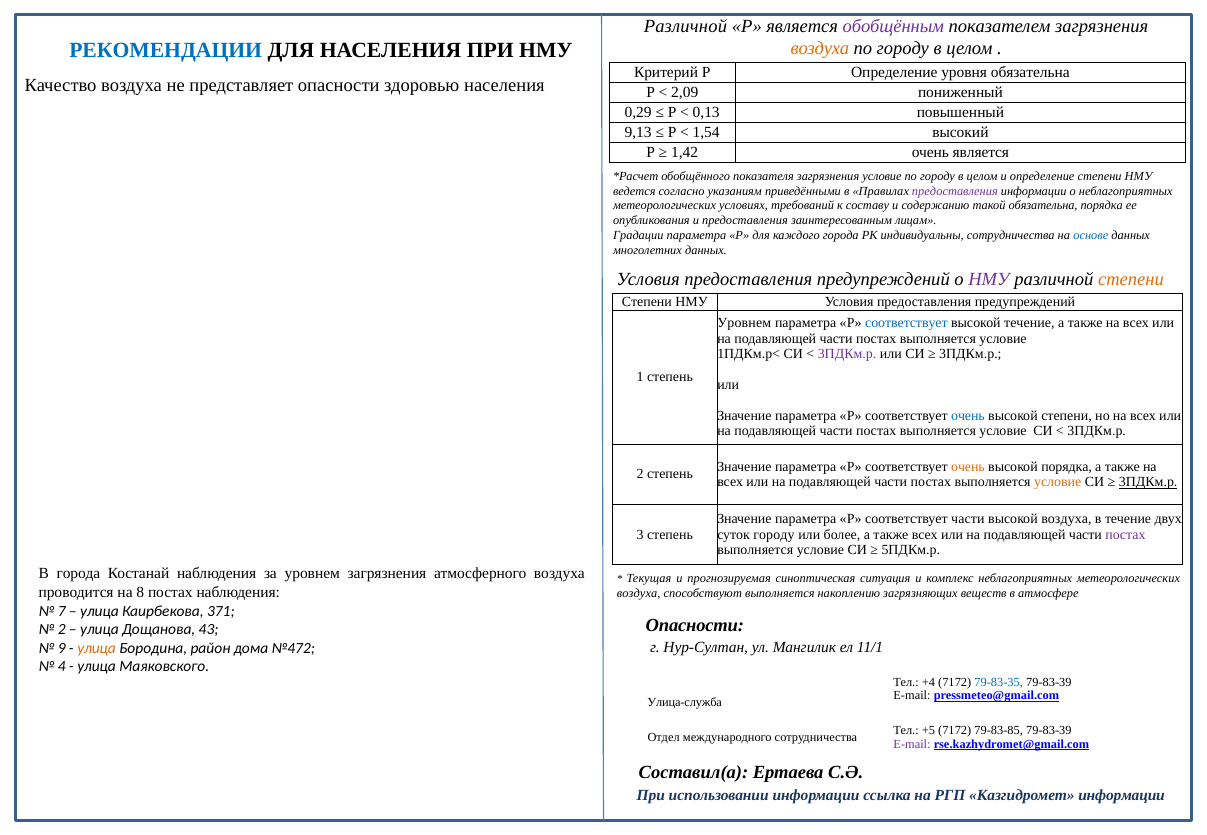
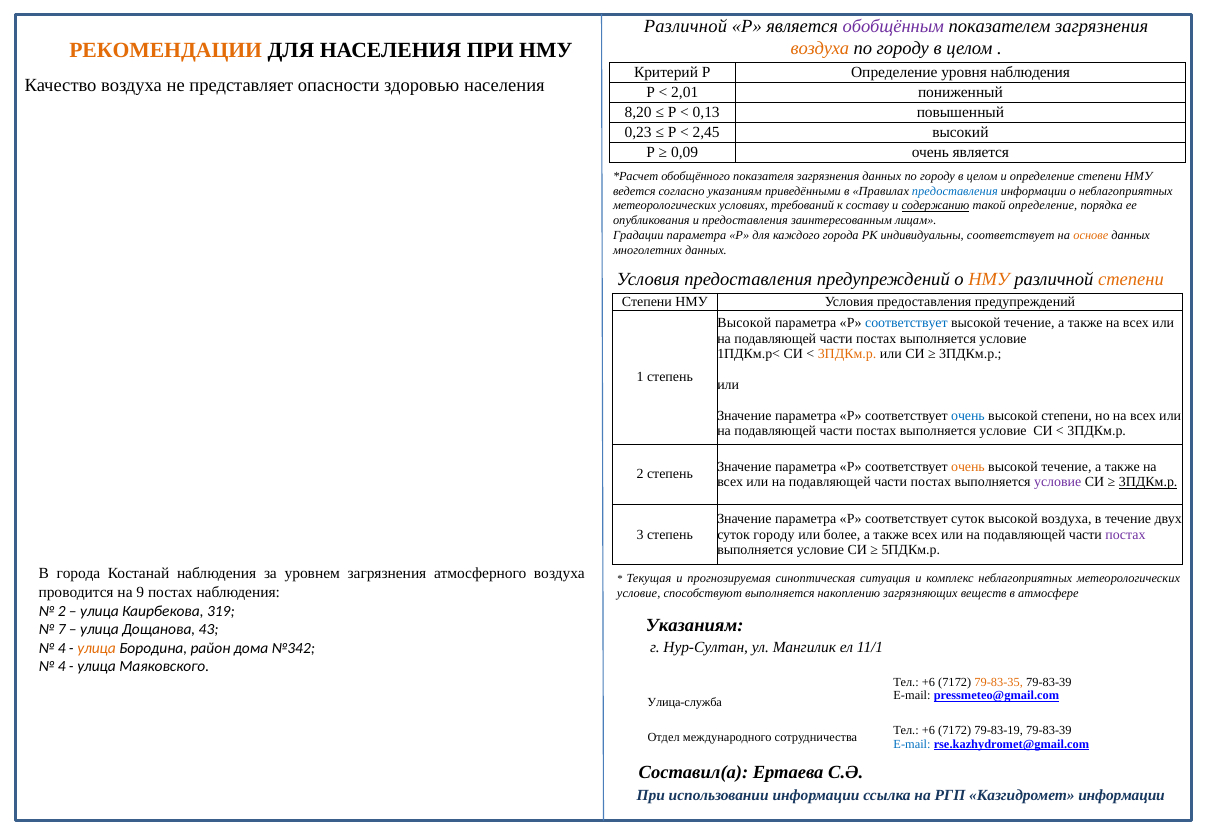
РЕКОМЕНДАЦИИ colour: blue -> orange (166, 50)
уровня обязательна: обязательна -> наблюдения (1030, 72)
2,09: 2,09 -> 2,01 (685, 92)
0,29: 0,29 -> 8,20 (638, 112)
9,13: 9,13 -> 0,23 (638, 132)
1,54: 1,54 -> 2,45 (706, 132)
1,42: 1,42 -> 0,09 (685, 152)
загрязнения условие: условие -> данных (882, 176)
предоставления colour: purple -> blue (955, 191)
содержанию underline: none -> present (935, 206)
такой обязательна: обязательна -> определение (1043, 206)
индивидуальны сотрудничества: сотрудничества -> соответствует (1011, 236)
основе colour: blue -> orange (1091, 236)
НМУ colour: purple -> orange (989, 280)
Уровнем: Уровнем -> Высокой (744, 323)
3ПДКм.р colour: purple -> orange (847, 354)
порядка: порядка -> течение (1066, 467)
условие colour: orange -> purple (1058, 482)
соответствует части: части -> суток (968, 519)
8: 8 -> 9 (140, 593)
воздуха: воздуха -> условие (639, 594)
7: 7 -> 2 (62, 611)
371: 371 -> 319 (221, 611)
Опасности: Опасности -> Указаниям (695, 626)
2: 2 -> 7 (62, 630)
9: 9 -> 4 (62, 649)
№472: №472 -> №342 (293, 649)
+4: +4 -> +6 (928, 683)
79-83-35 colour: blue -> orange (999, 683)
+5: +5 -> +6 (928, 731)
79-83-85: 79-83-85 -> 79-83-19 (999, 731)
E-mail colour: purple -> blue (912, 745)
